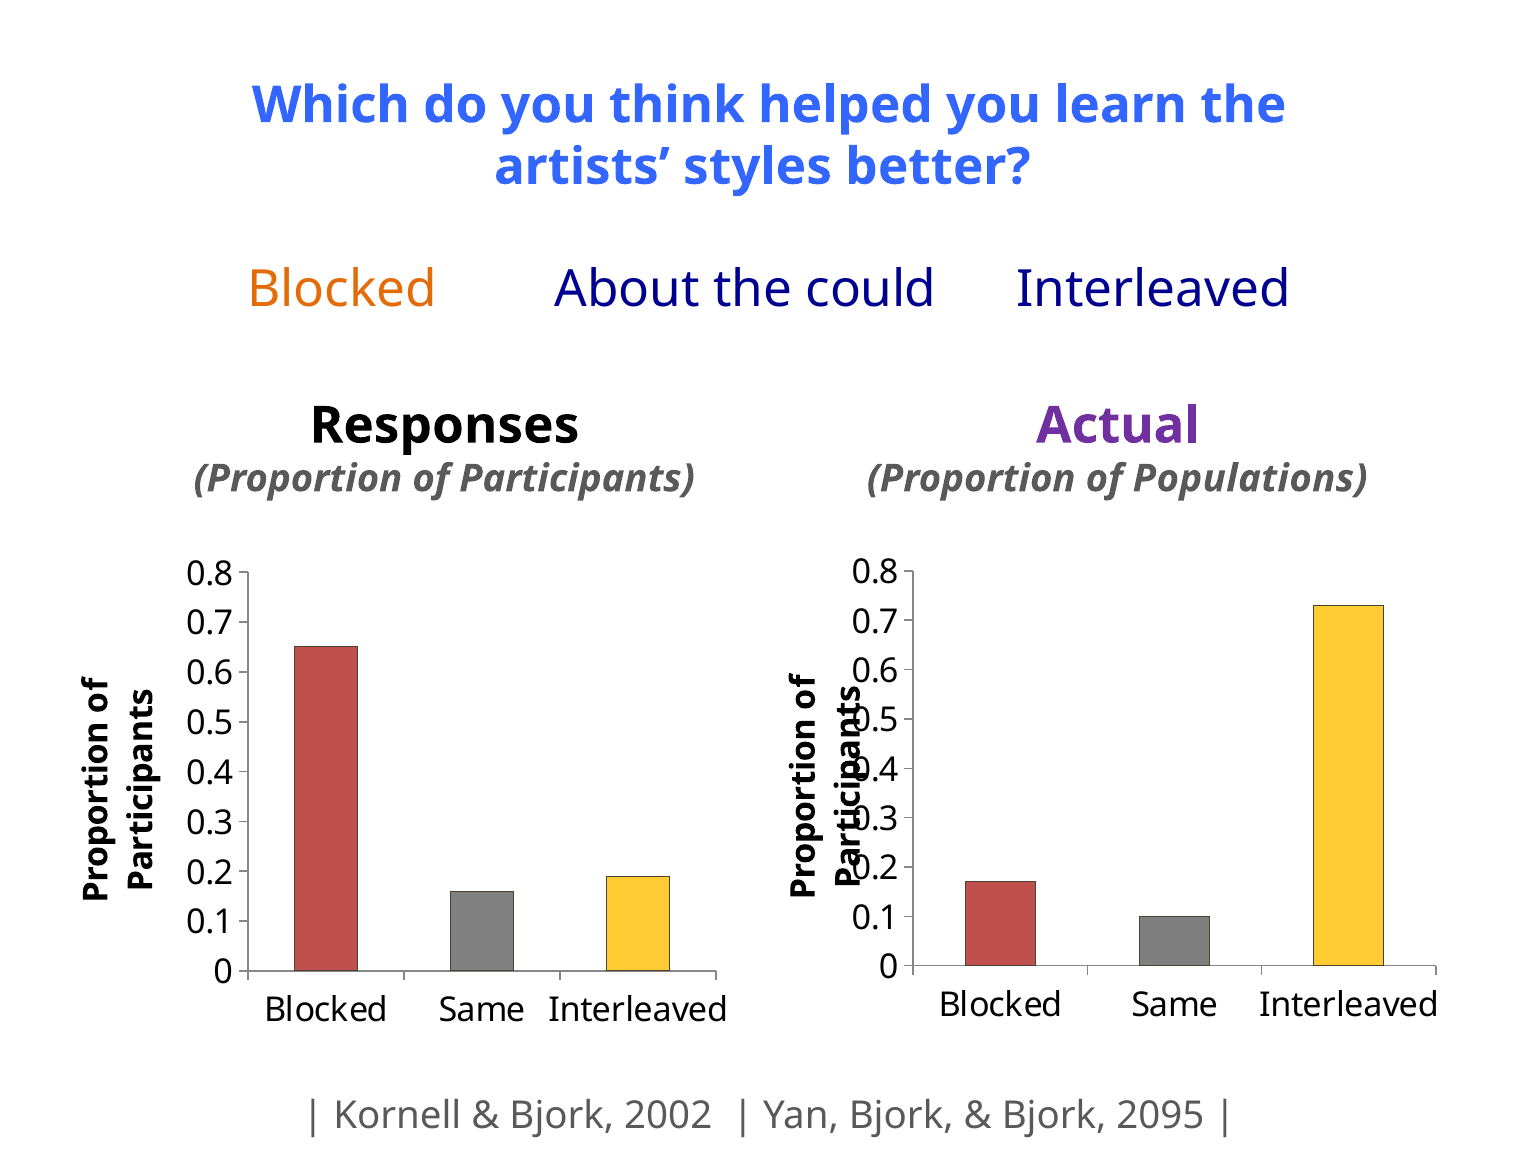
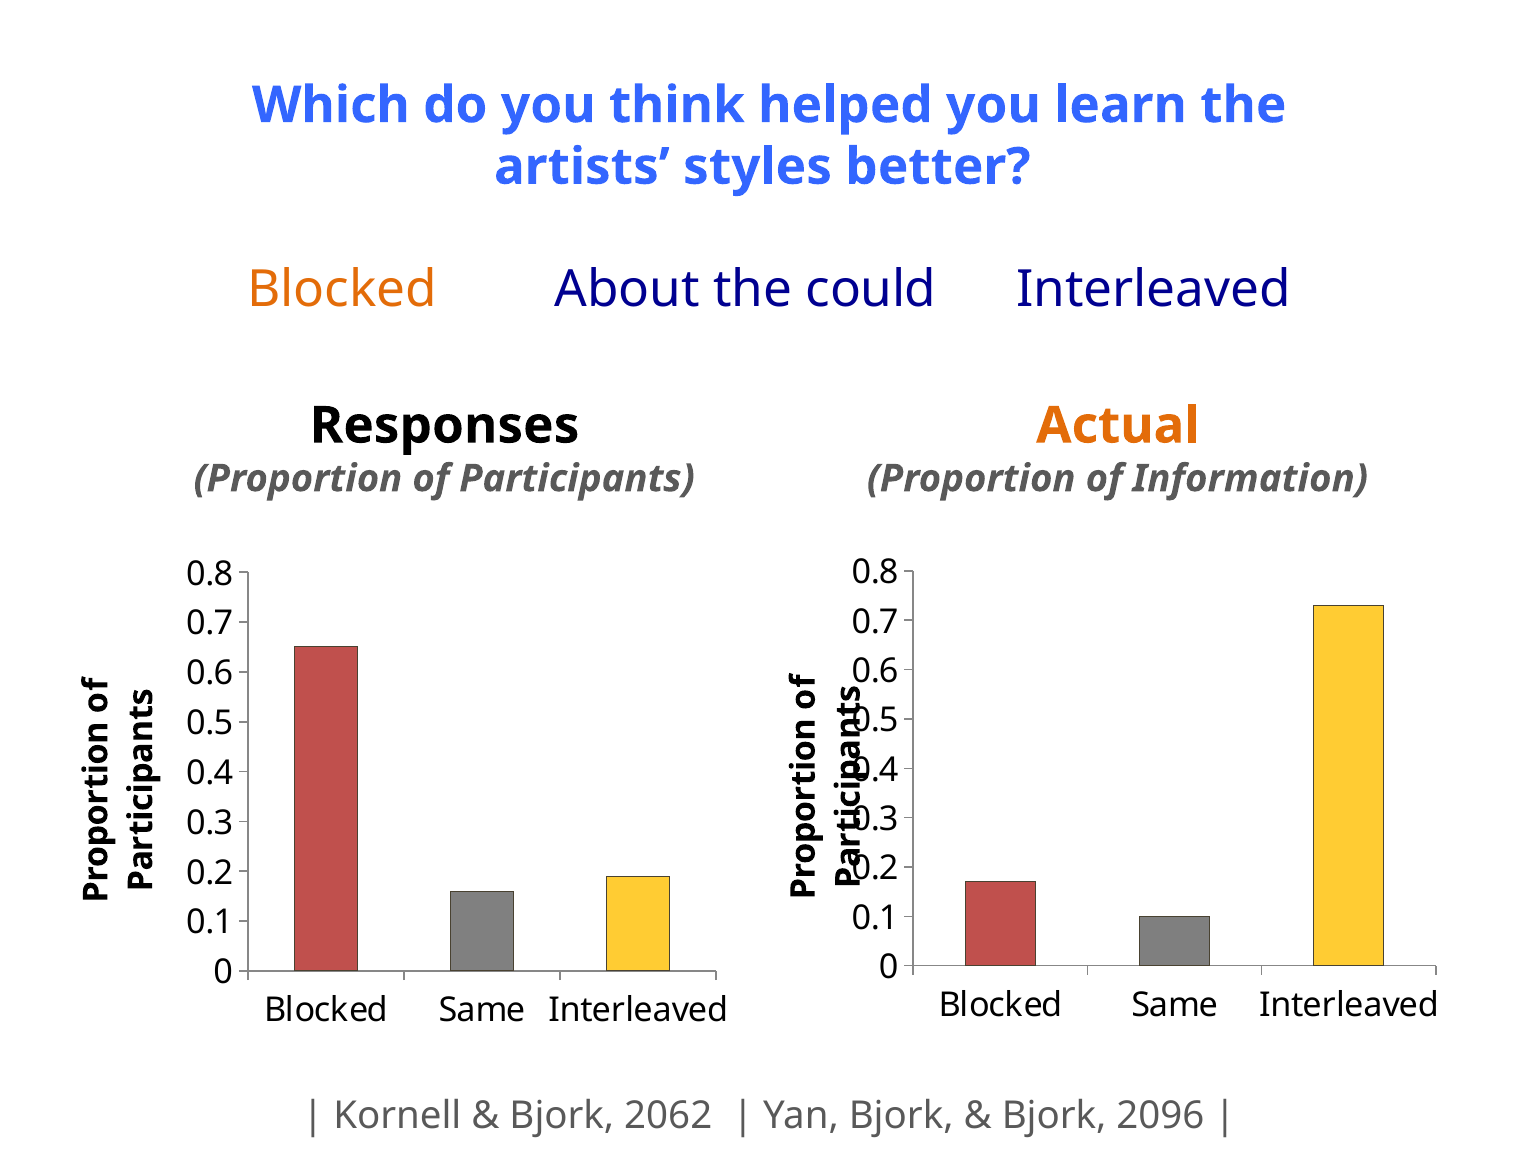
Actual colour: purple -> orange (1118, 425)
Populations: Populations -> Information (1250, 478)
2002: 2002 -> 2062 (668, 1115)
2095: 2095 -> 2096 (1160, 1115)
